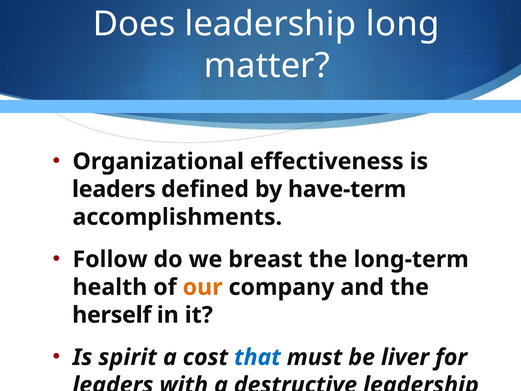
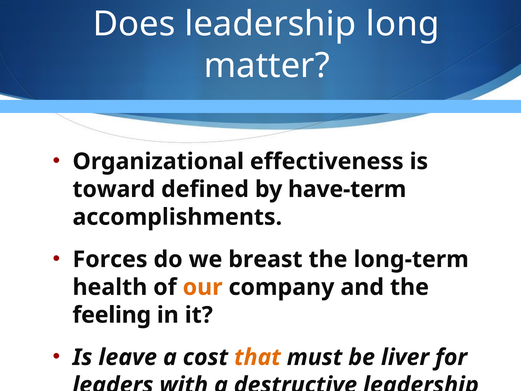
leaders: leaders -> toward (114, 189)
Follow: Follow -> Forces (110, 259)
herself: herself -> feeling (112, 315)
spirit: spirit -> leave (128, 357)
that colour: blue -> orange (257, 357)
